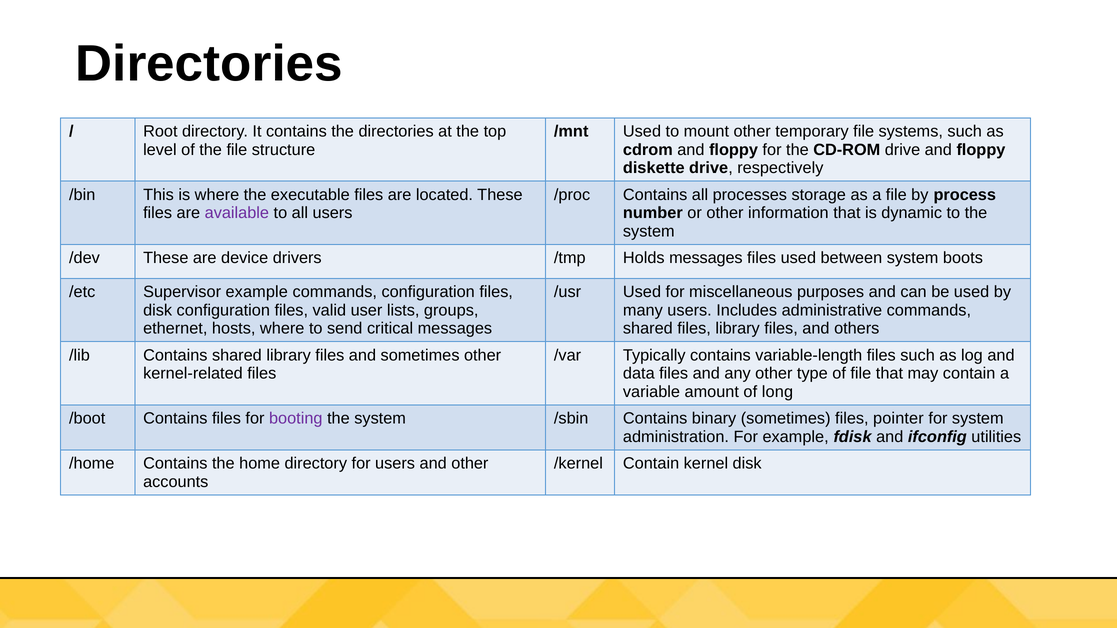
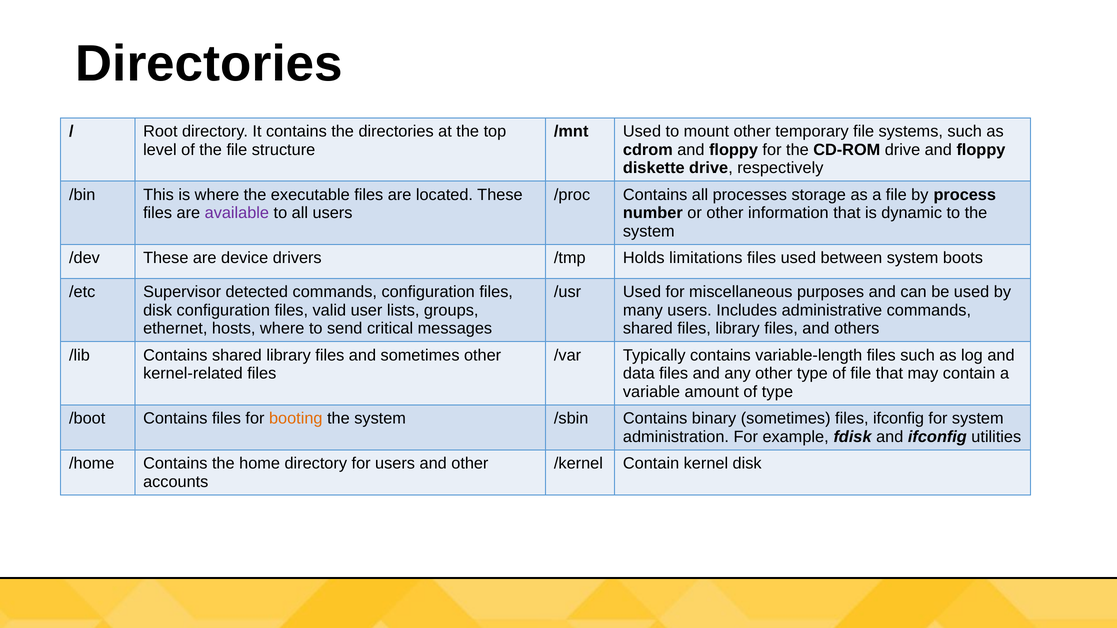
Holds messages: messages -> limitations (706, 258)
Supervisor example: example -> detected (257, 292)
of long: long -> type (777, 392)
booting colour: purple -> orange (296, 419)
files pointer: pointer -> ifconfig (899, 419)
